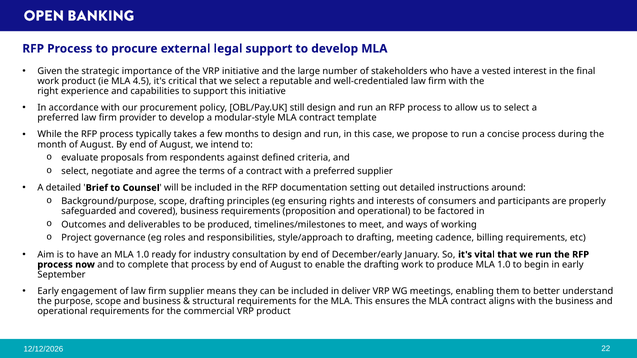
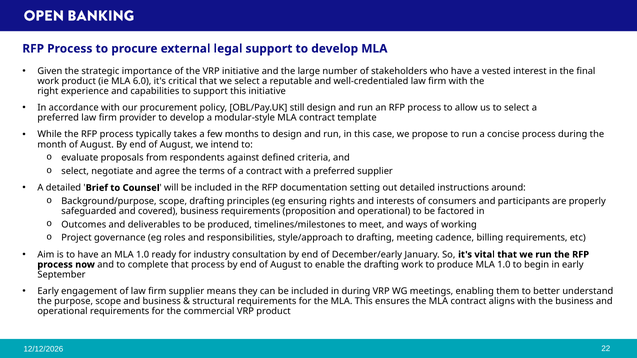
4.5: 4.5 -> 6.0 (142, 81)
in deliver: deliver -> during (356, 292)
